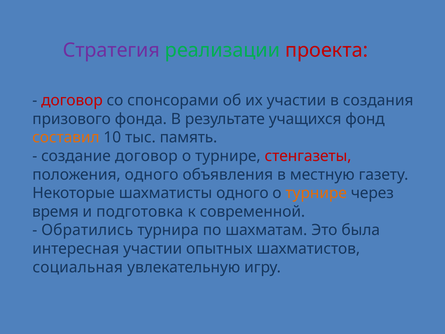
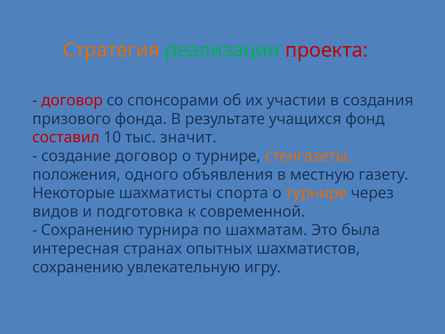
Стратегия colour: purple -> orange (111, 50)
составил colour: orange -> red (66, 137)
память: память -> значит (188, 137)
стенгазеты colour: red -> orange (308, 156)
шахматисты одного: одного -> спорта (242, 193)
время: время -> видов (55, 212)
Обратились: Обратились -> Сохранению (87, 230)
интересная участии: участии -> странах (153, 249)
социальная: социальная -> сохранению (78, 267)
